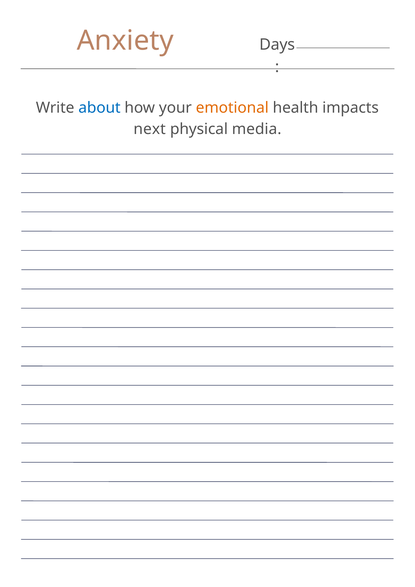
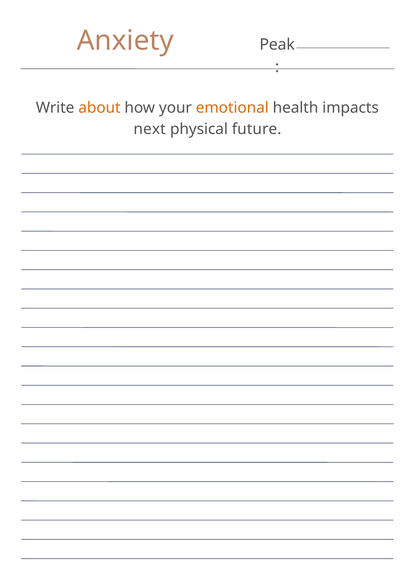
Days: Days -> Peak (277, 45)
about colour: blue -> orange (99, 108)
media: media -> future (257, 129)
